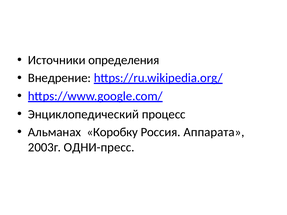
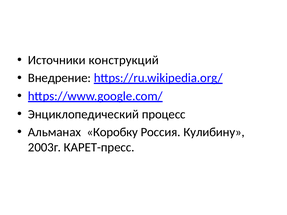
определения: определения -> конструкций (124, 60)
Аппарата: Аппарата -> Кулибину (214, 132)
ОДНИ-пресс: ОДНИ-пресс -> КАРЕТ-пресс (99, 148)
